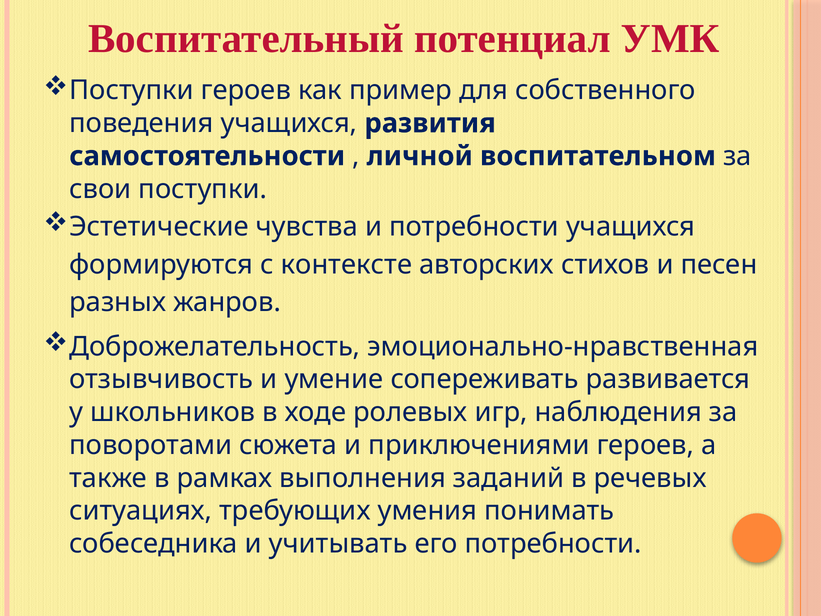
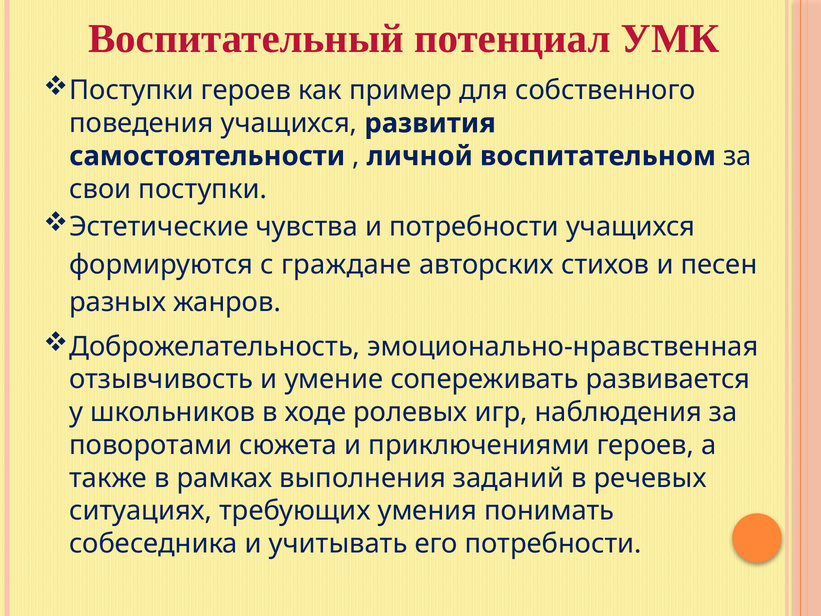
контексте: контексте -> граждане (346, 264)
